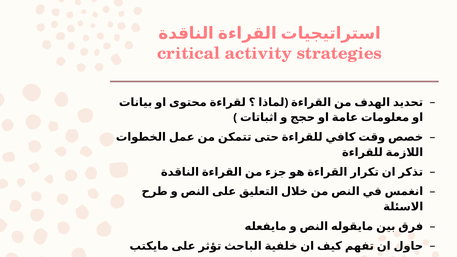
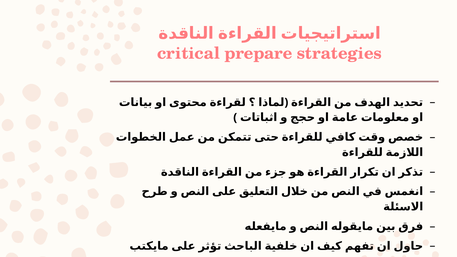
activity: activity -> prepare (258, 53)
